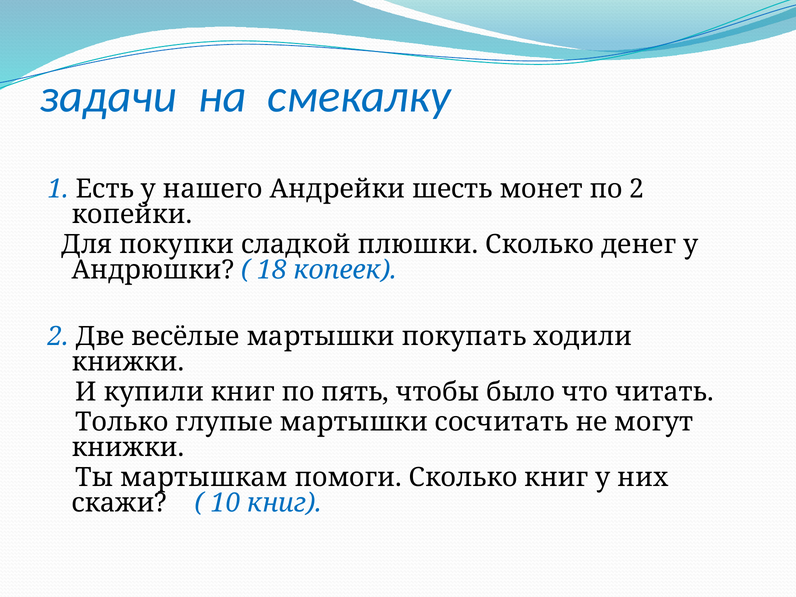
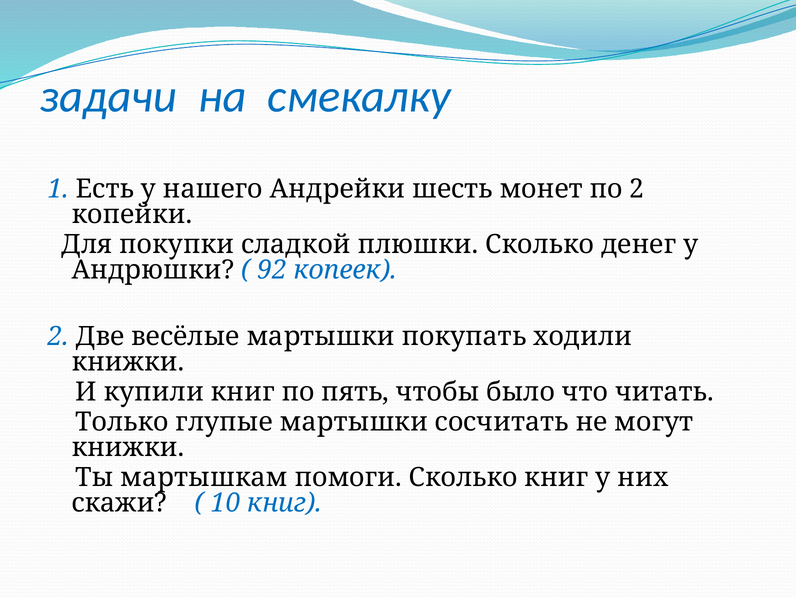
18: 18 -> 92 (272, 270)
